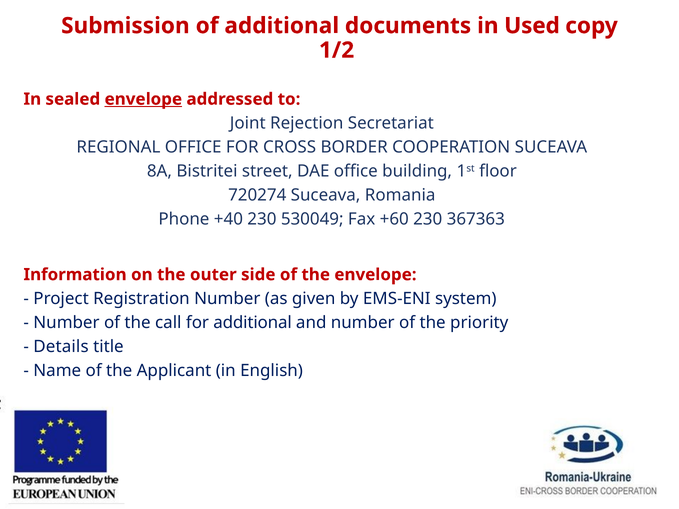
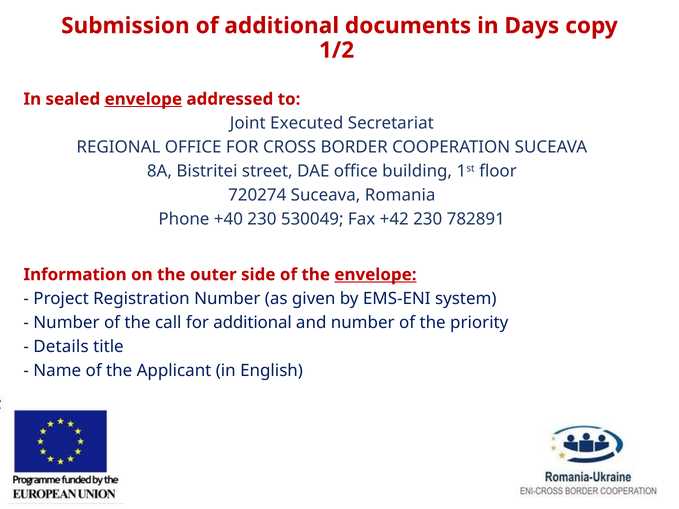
Used: Used -> Days (532, 26)
Rejection: Rejection -> Executed (307, 123)
+60: +60 -> +42 (394, 219)
367363: 367363 -> 782891 (476, 219)
envelope underline: none -> present (375, 275)
